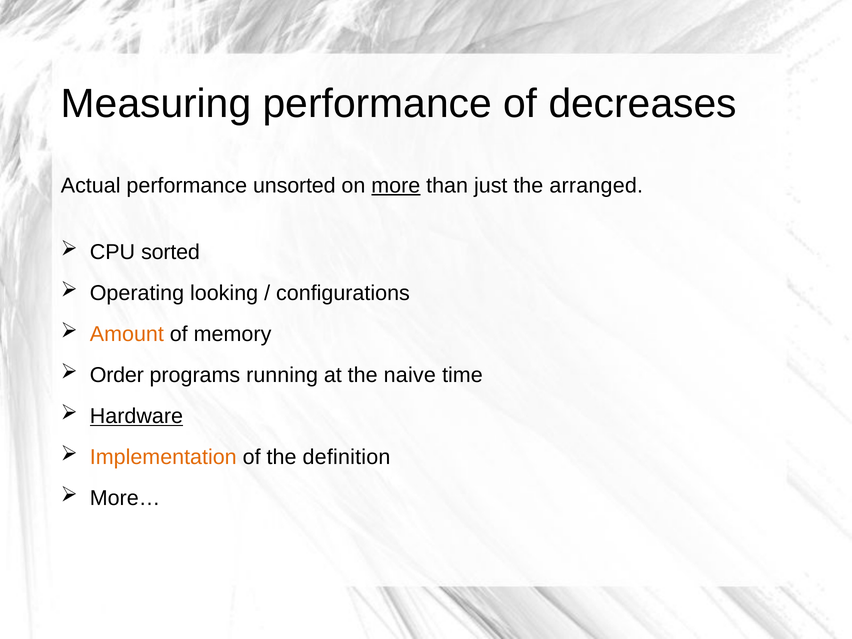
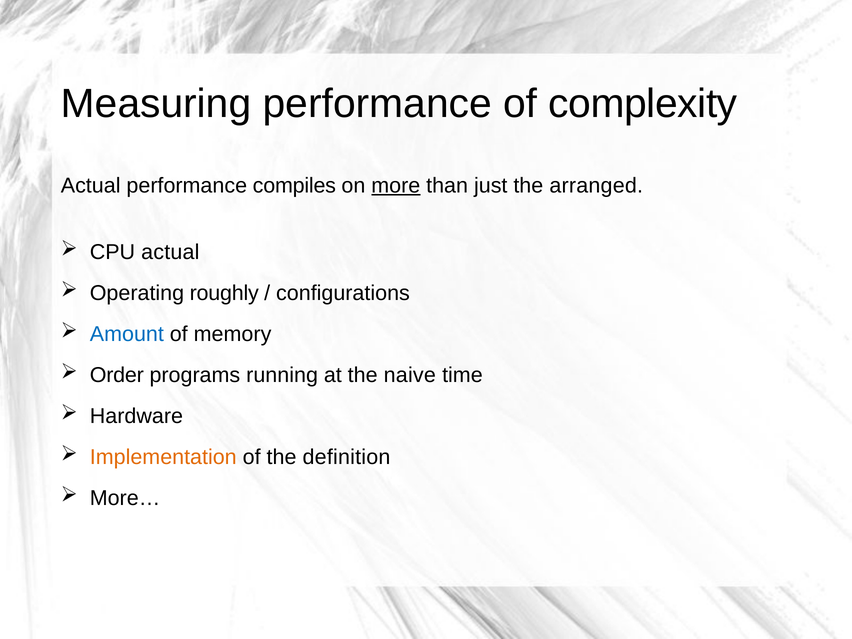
decreases: decreases -> complexity (643, 104)
unsorted: unsorted -> compiles (294, 186)
CPU sorted: sorted -> actual (170, 252)
looking: looking -> roughly (224, 293)
Amount colour: orange -> blue (127, 334)
Hardware underline: present -> none (136, 416)
